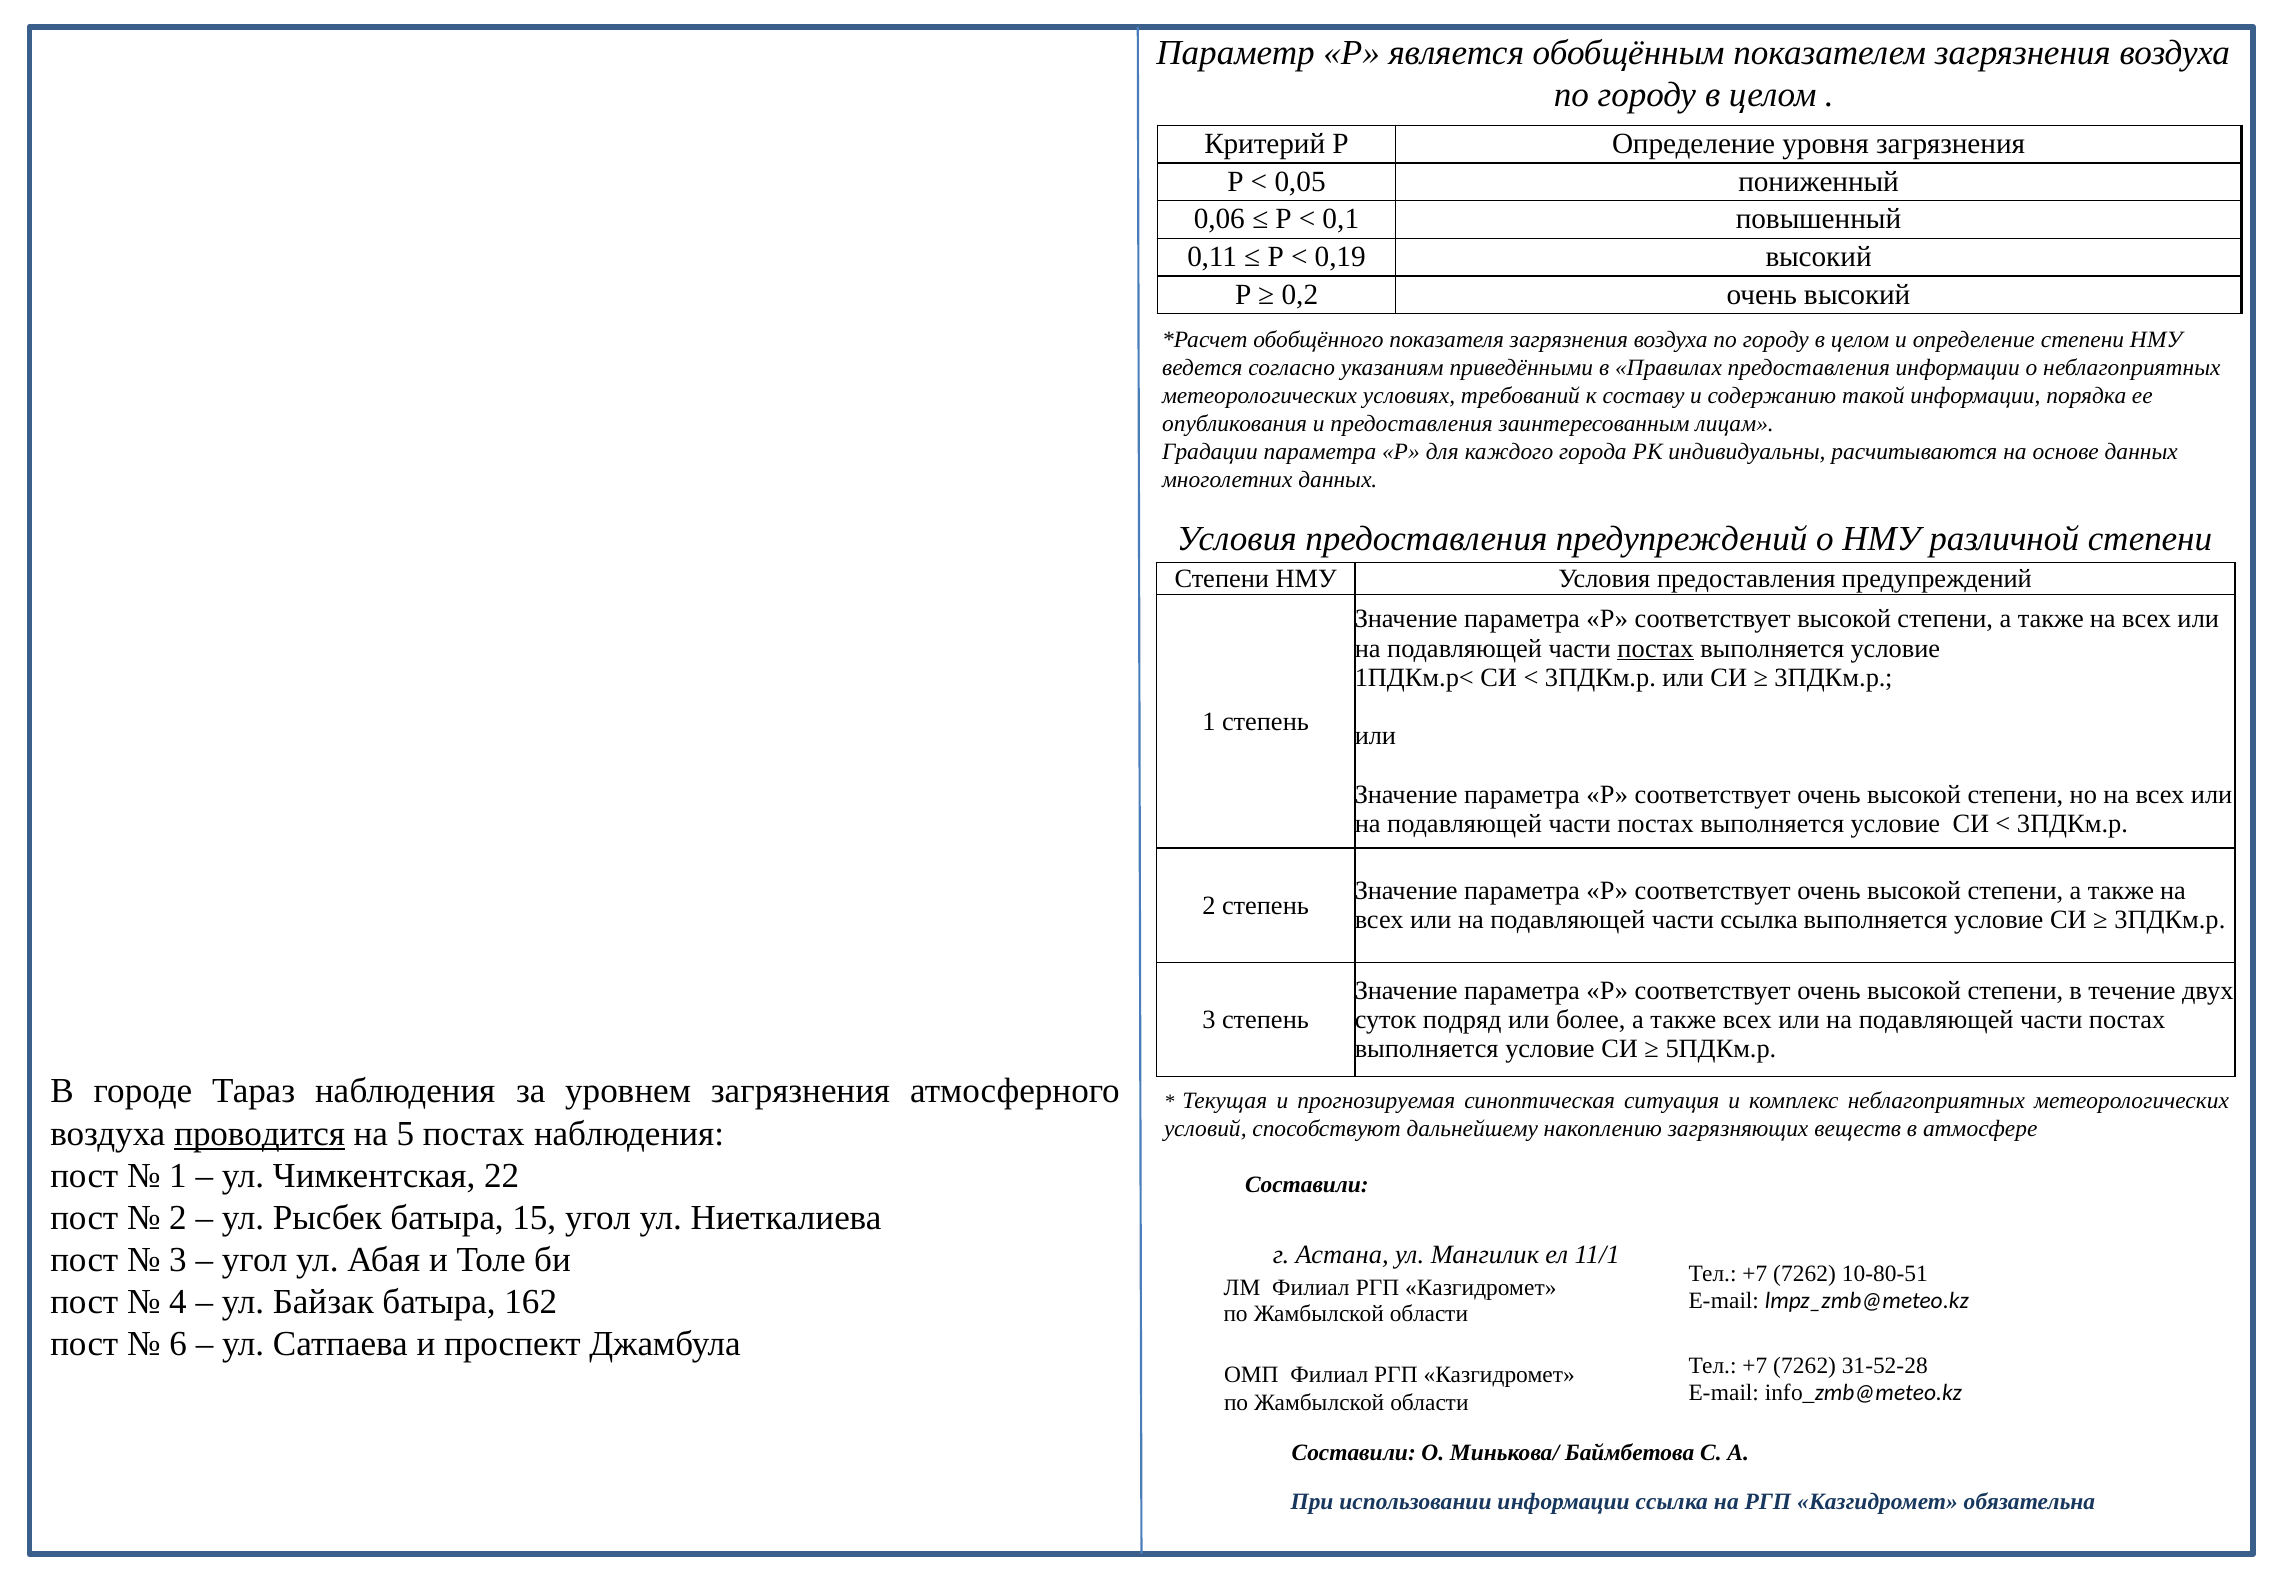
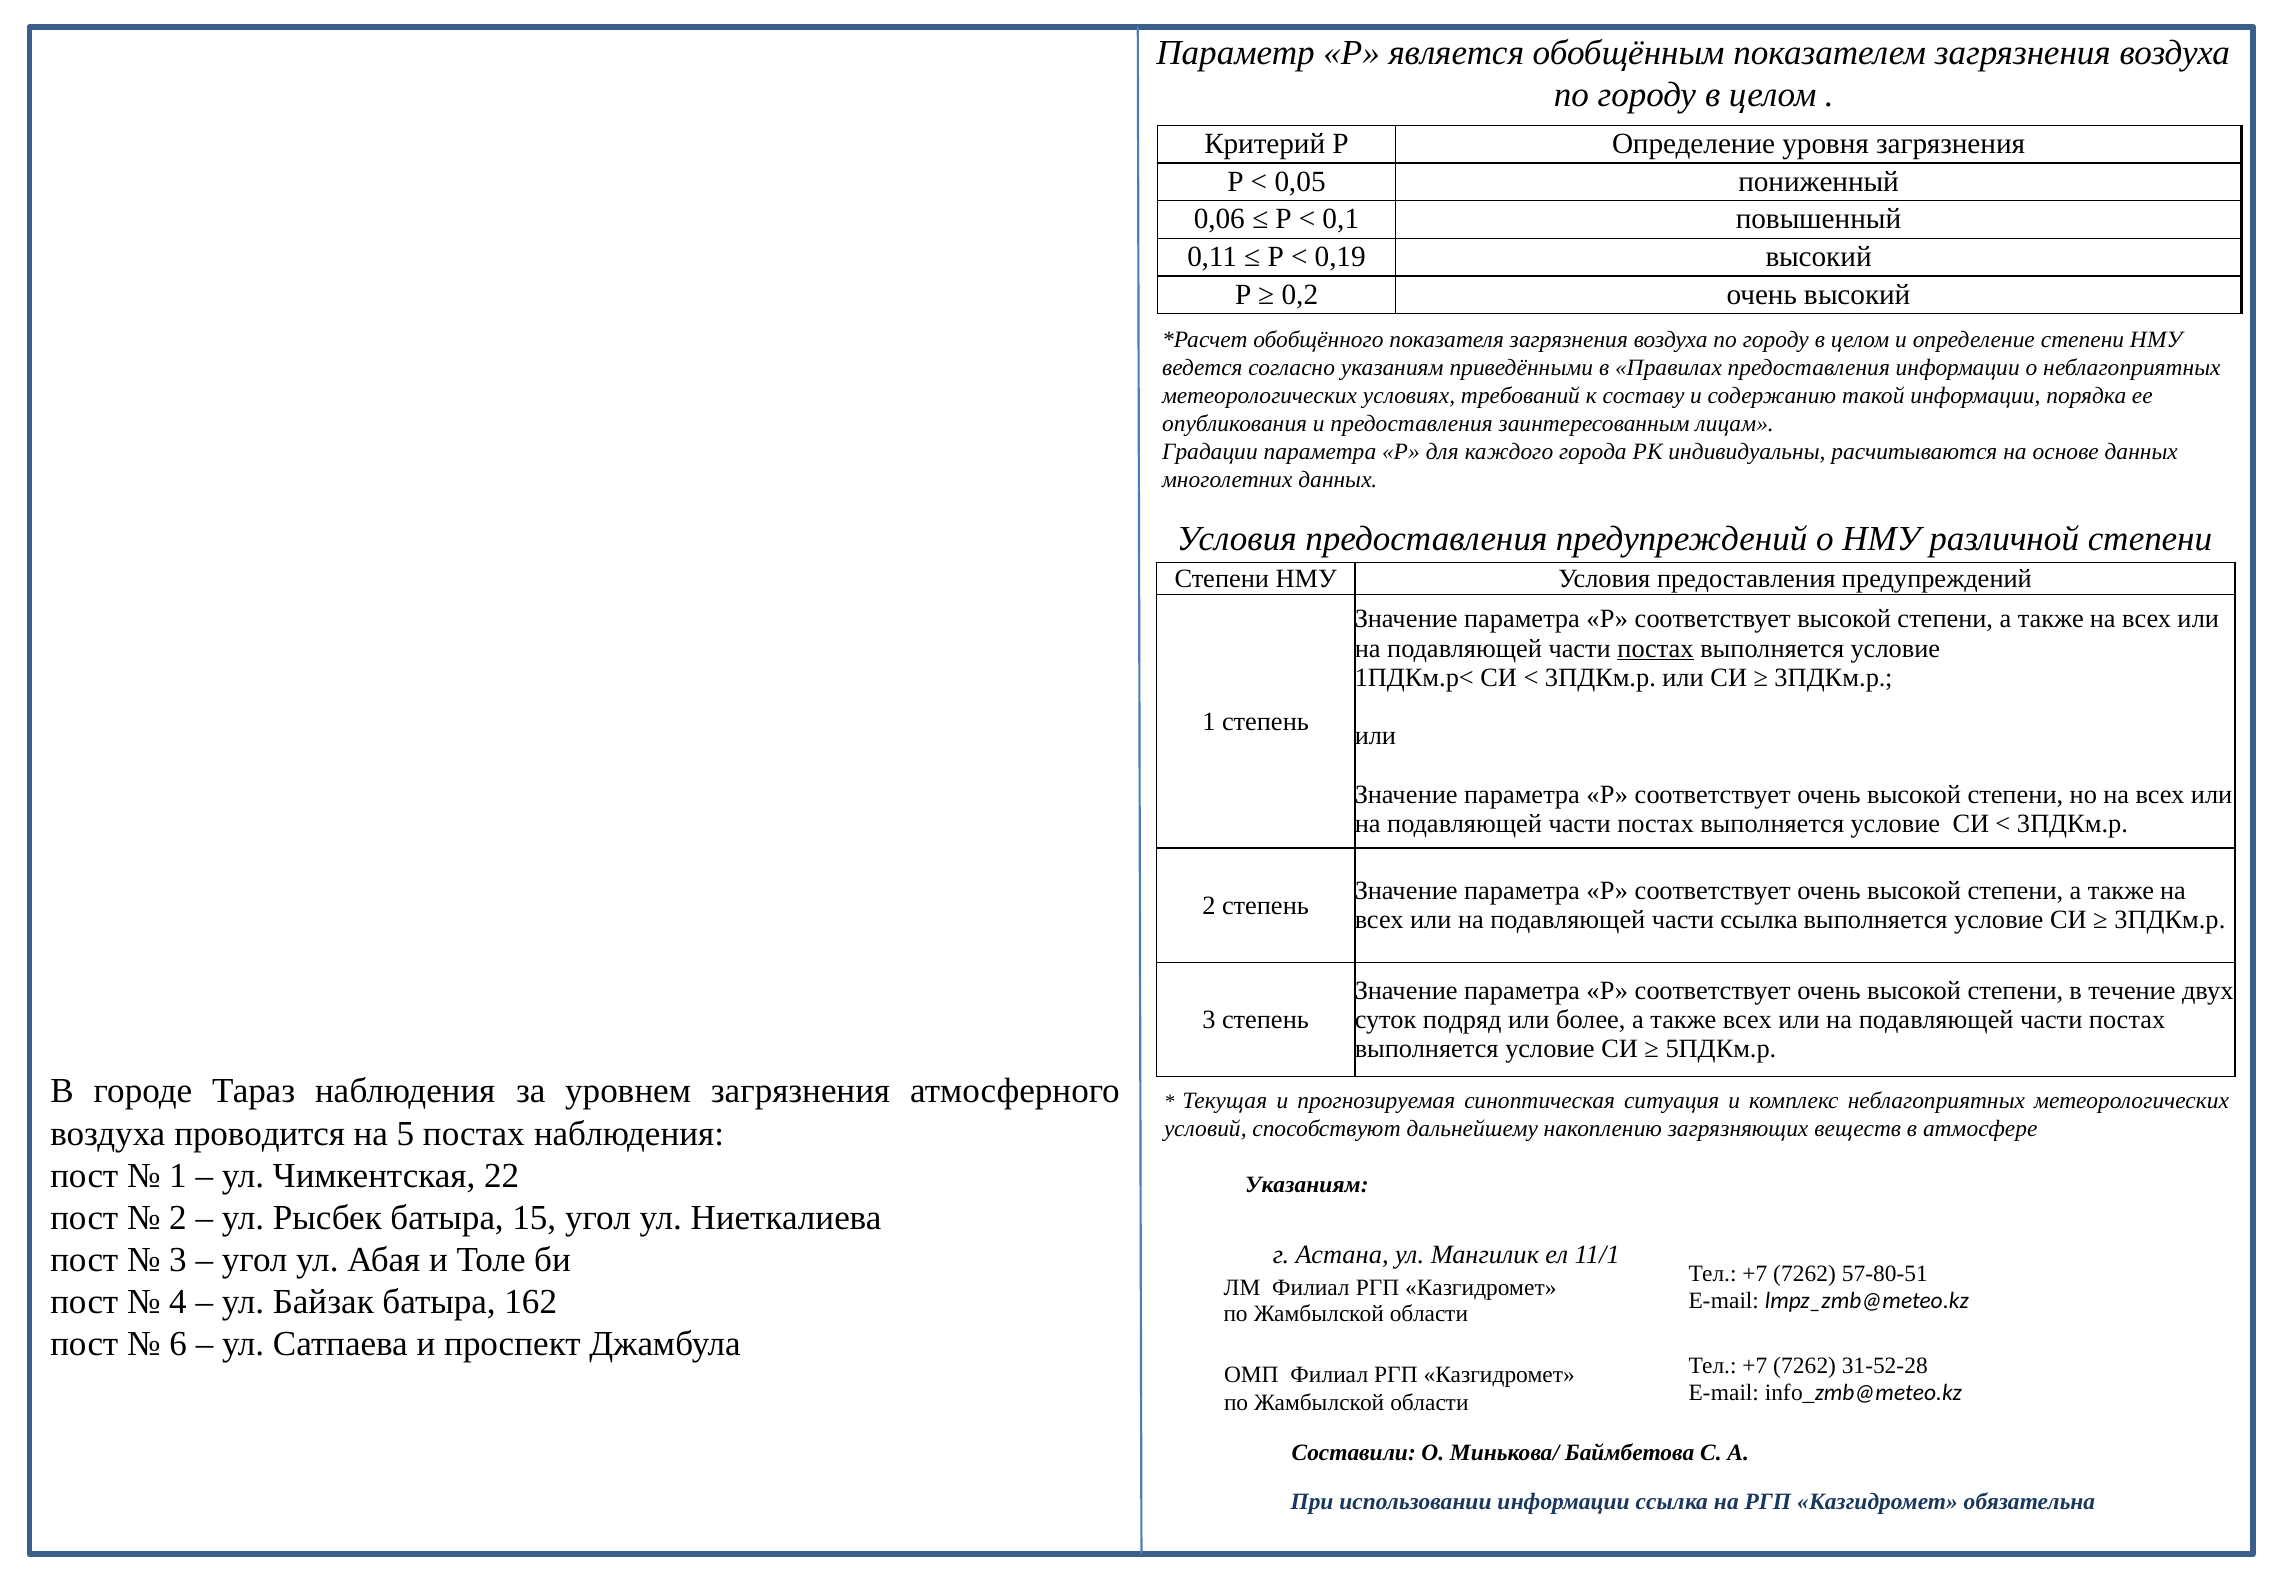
проводится underline: present -> none (260, 1133)
Составили: Составили -> Указаниям (1307, 1185)
10-80-51: 10-80-51 -> 57-80-51 (1885, 1273)
